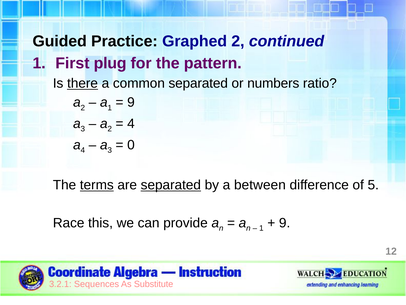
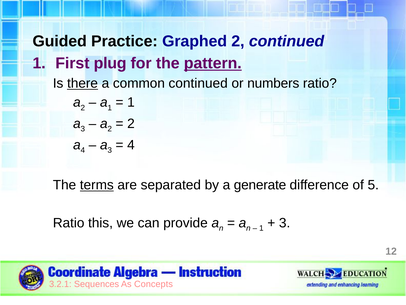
pattern underline: none -> present (213, 63)
common separated: separated -> continued (198, 83)
9: 9 -> 1 (131, 102)
4: 4 -> 2 (131, 123)
0: 0 -> 4 (131, 145)
separated underline: present -> none (171, 185)
between: between -> generate (260, 185)
Race: Race -> Ratio (69, 223)
9: 9 -> 3 (285, 223)
Substitute: Substitute -> Concepts (154, 284)
